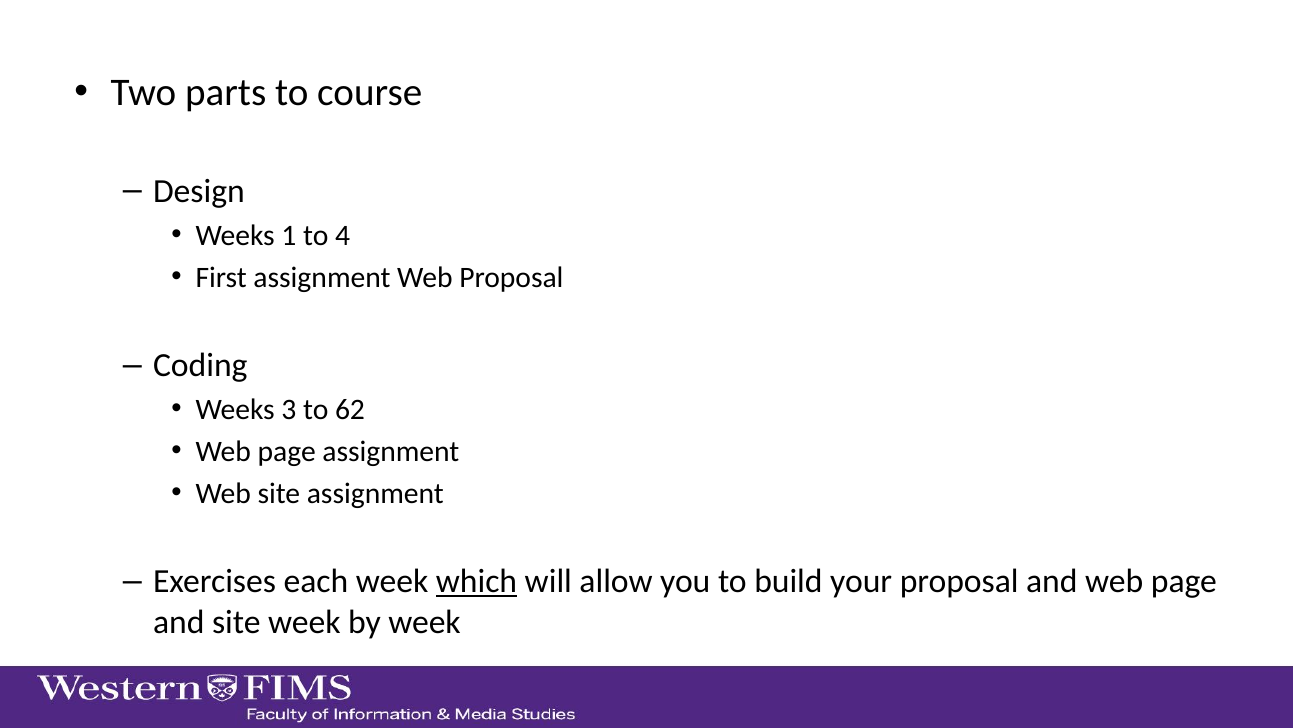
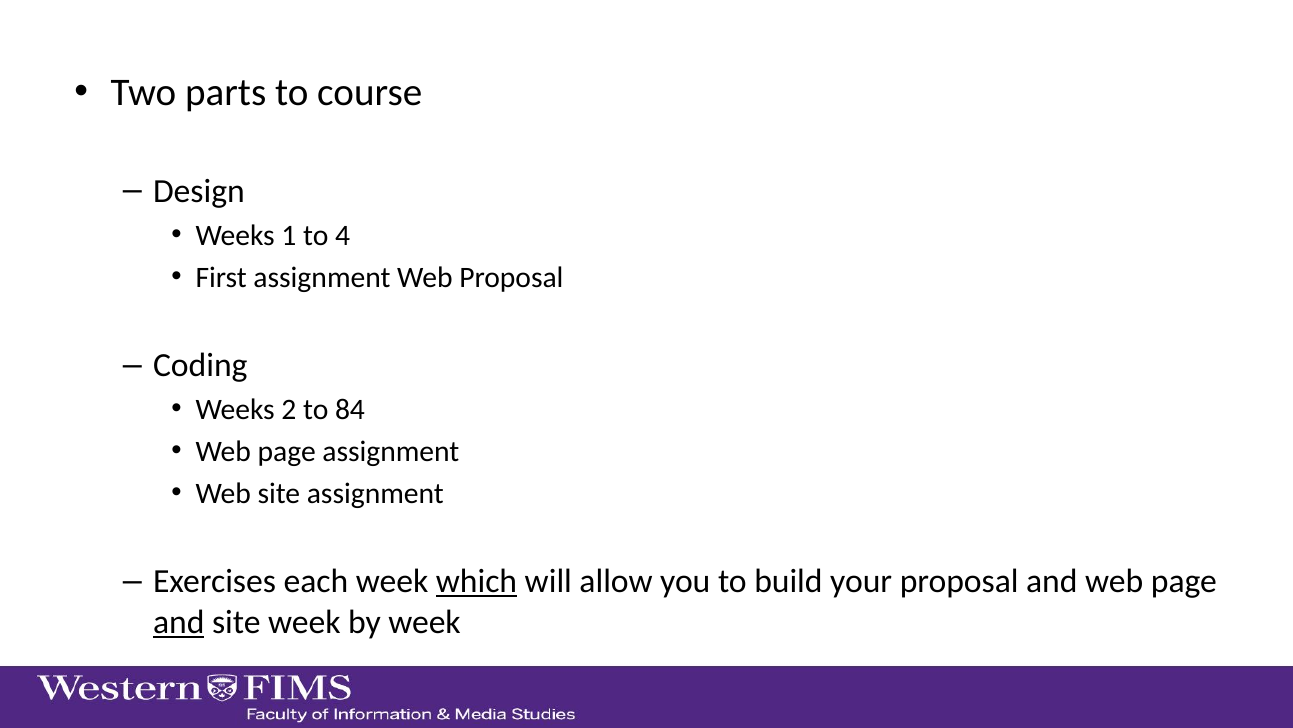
3: 3 -> 2 (289, 409)
62: 62 -> 84 (350, 409)
and underline: none -> present (179, 622)
